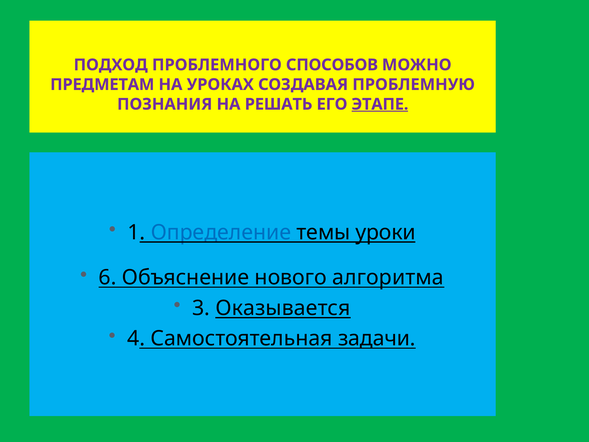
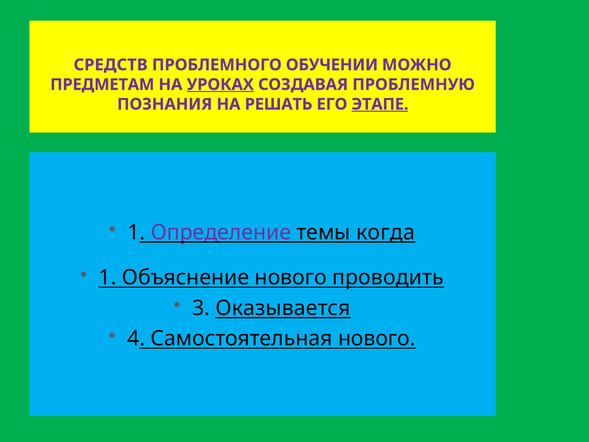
ПОДХОД: ПОДХОД -> СРЕДСТВ (111, 65)
СПОСОБОВ: СПОСОБОВ -> ОБУЧЕНИИ (332, 65)
УРОКАХ underline: none -> present (220, 85)
Определение colour: blue -> purple (221, 232)
уроки: уроки -> когда (385, 232)
6: 6 -> 1 (108, 277)
алгоритма: алгоритма -> проводить (388, 277)
Самостоятельная задачи: задачи -> нового (377, 338)
